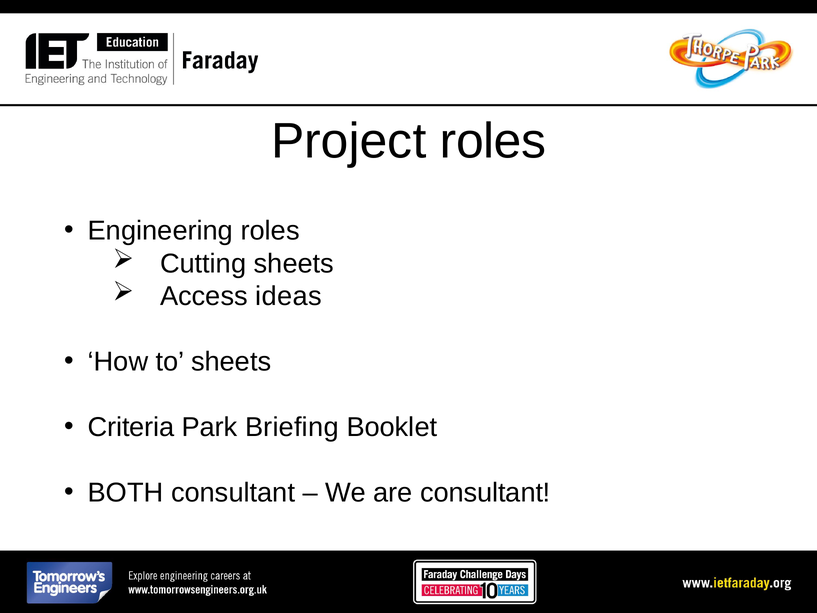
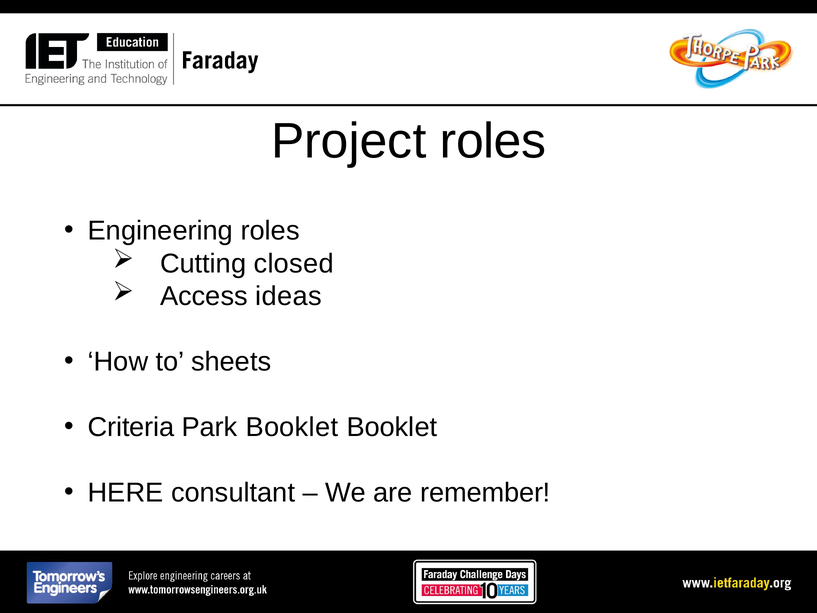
Cutting sheets: sheets -> closed (294, 264)
Park Briefing: Briefing -> Booklet (292, 427)
BOTH: BOTH -> HERE (126, 492)
are consultant: consultant -> remember (485, 492)
